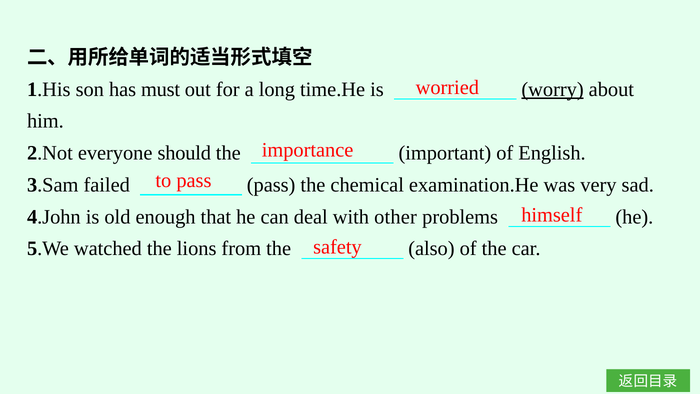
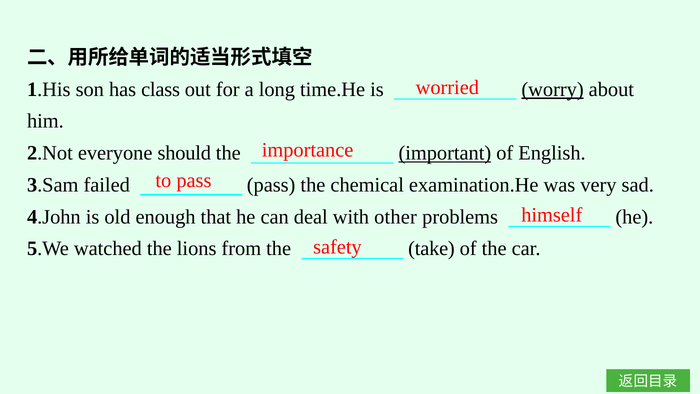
must: must -> class (161, 89)
important underline: none -> present (445, 153)
also: also -> take (432, 249)
